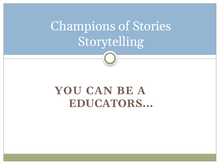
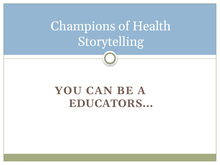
Stories: Stories -> Health (152, 26)
